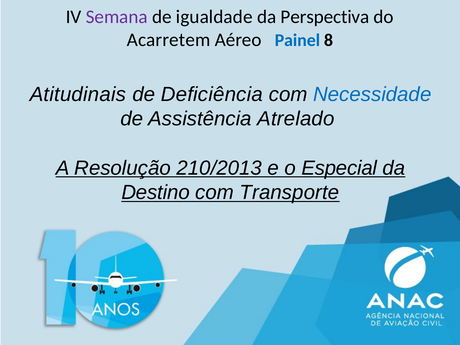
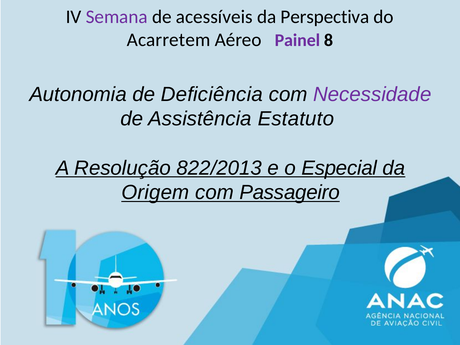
igualdade: igualdade -> acessíveis (214, 17)
Painel colour: blue -> purple (297, 40)
Atitudinais: Atitudinais -> Autonomia (78, 94)
Necessidade colour: blue -> purple (372, 94)
Atrelado: Atrelado -> Estatuto (296, 119)
210/2013: 210/2013 -> 822/2013 (219, 168)
Destino: Destino -> Origem (155, 193)
Transporte: Transporte -> Passageiro (290, 193)
